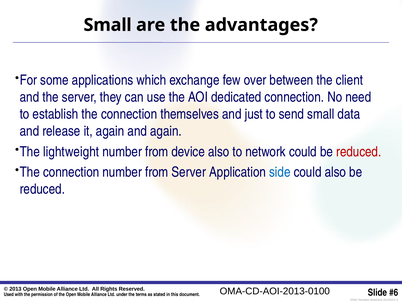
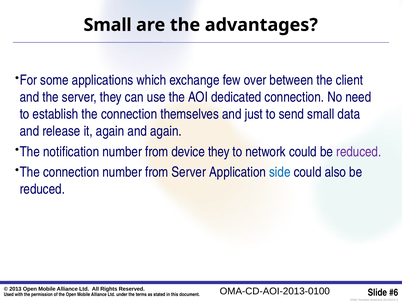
lightweight: lightweight -> notification (71, 152)
device also: also -> they (219, 152)
reduced colour: red -> purple (359, 152)
